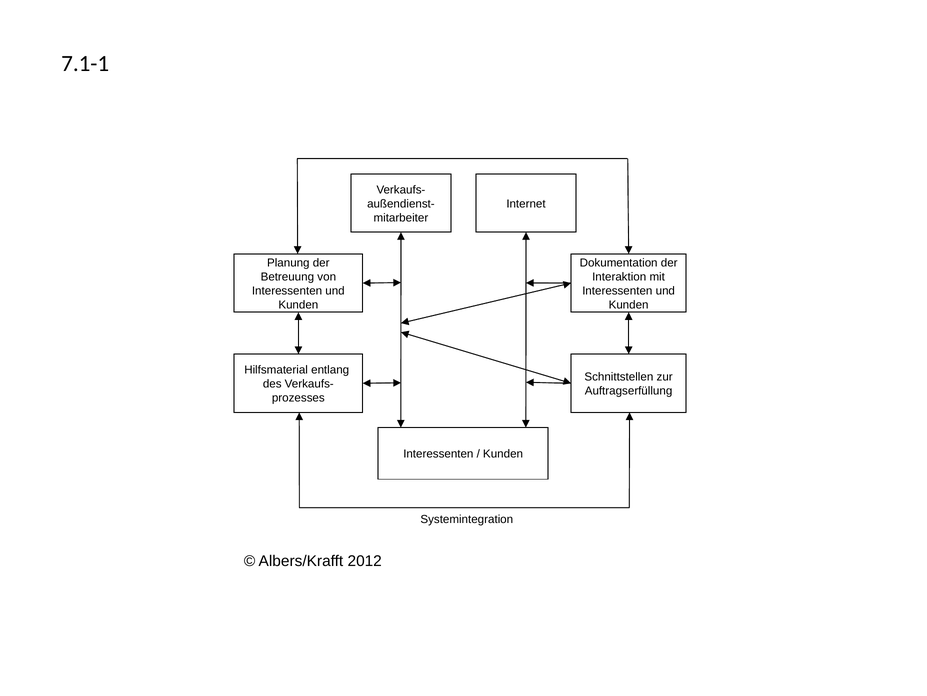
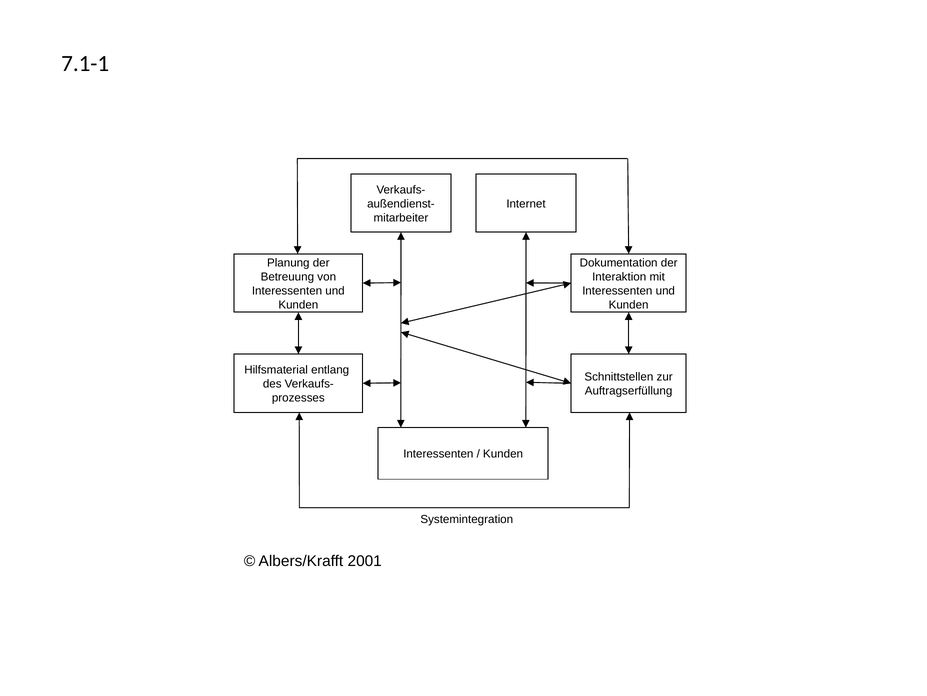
2012: 2012 -> 2001 (365, 561)
